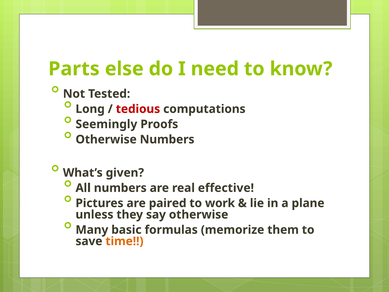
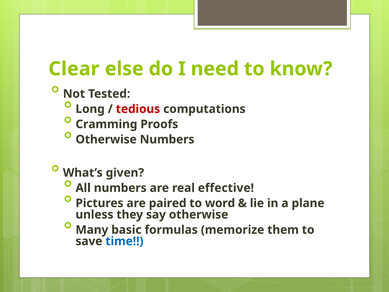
Parts: Parts -> Clear (74, 69)
Seemingly: Seemingly -> Cramming (106, 124)
work: work -> word (220, 203)
time colour: orange -> blue (124, 241)
